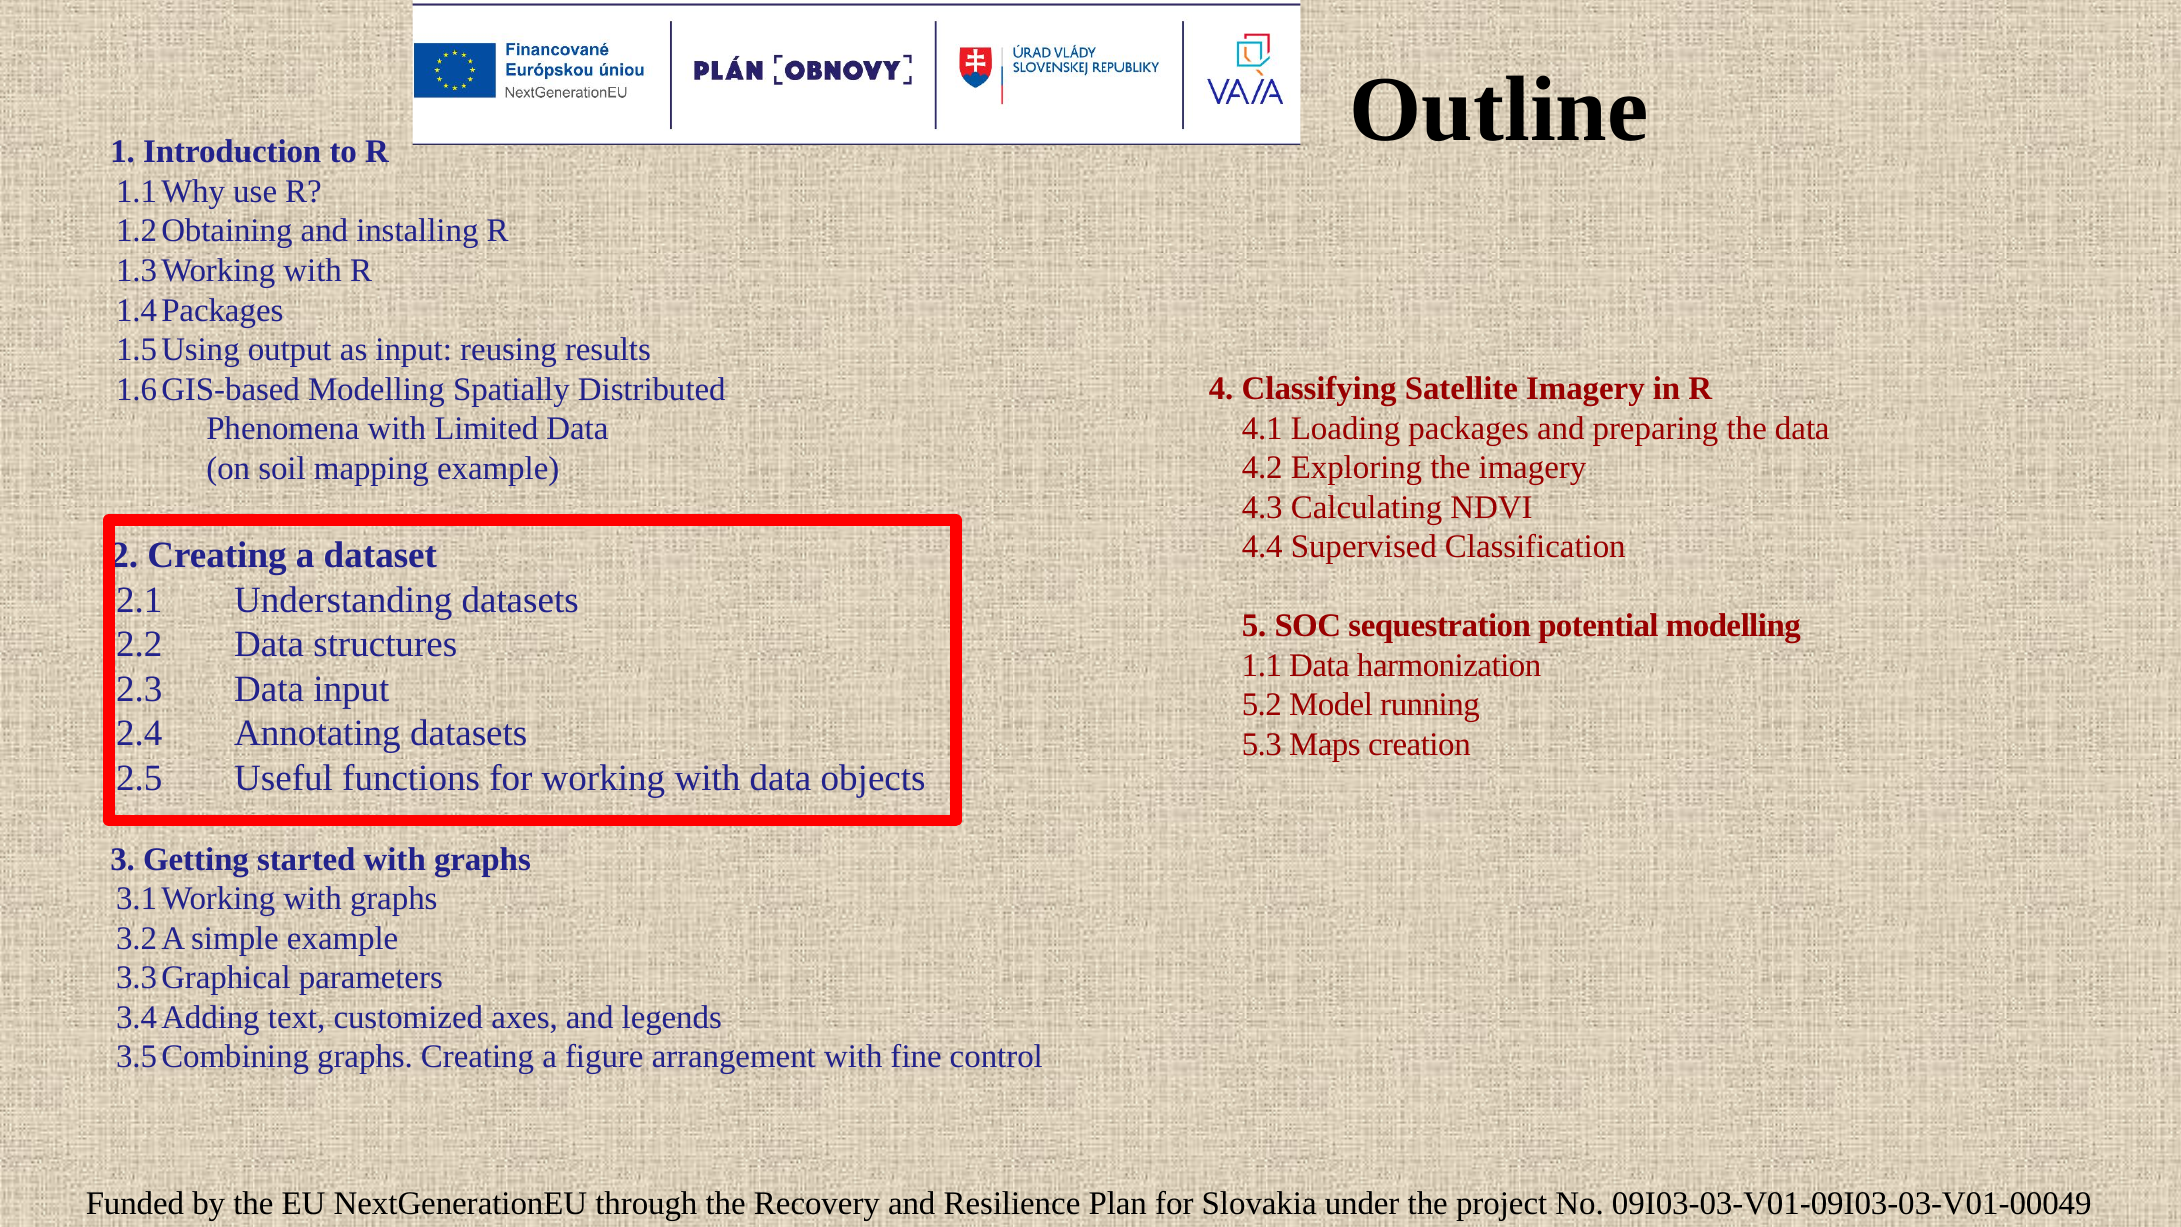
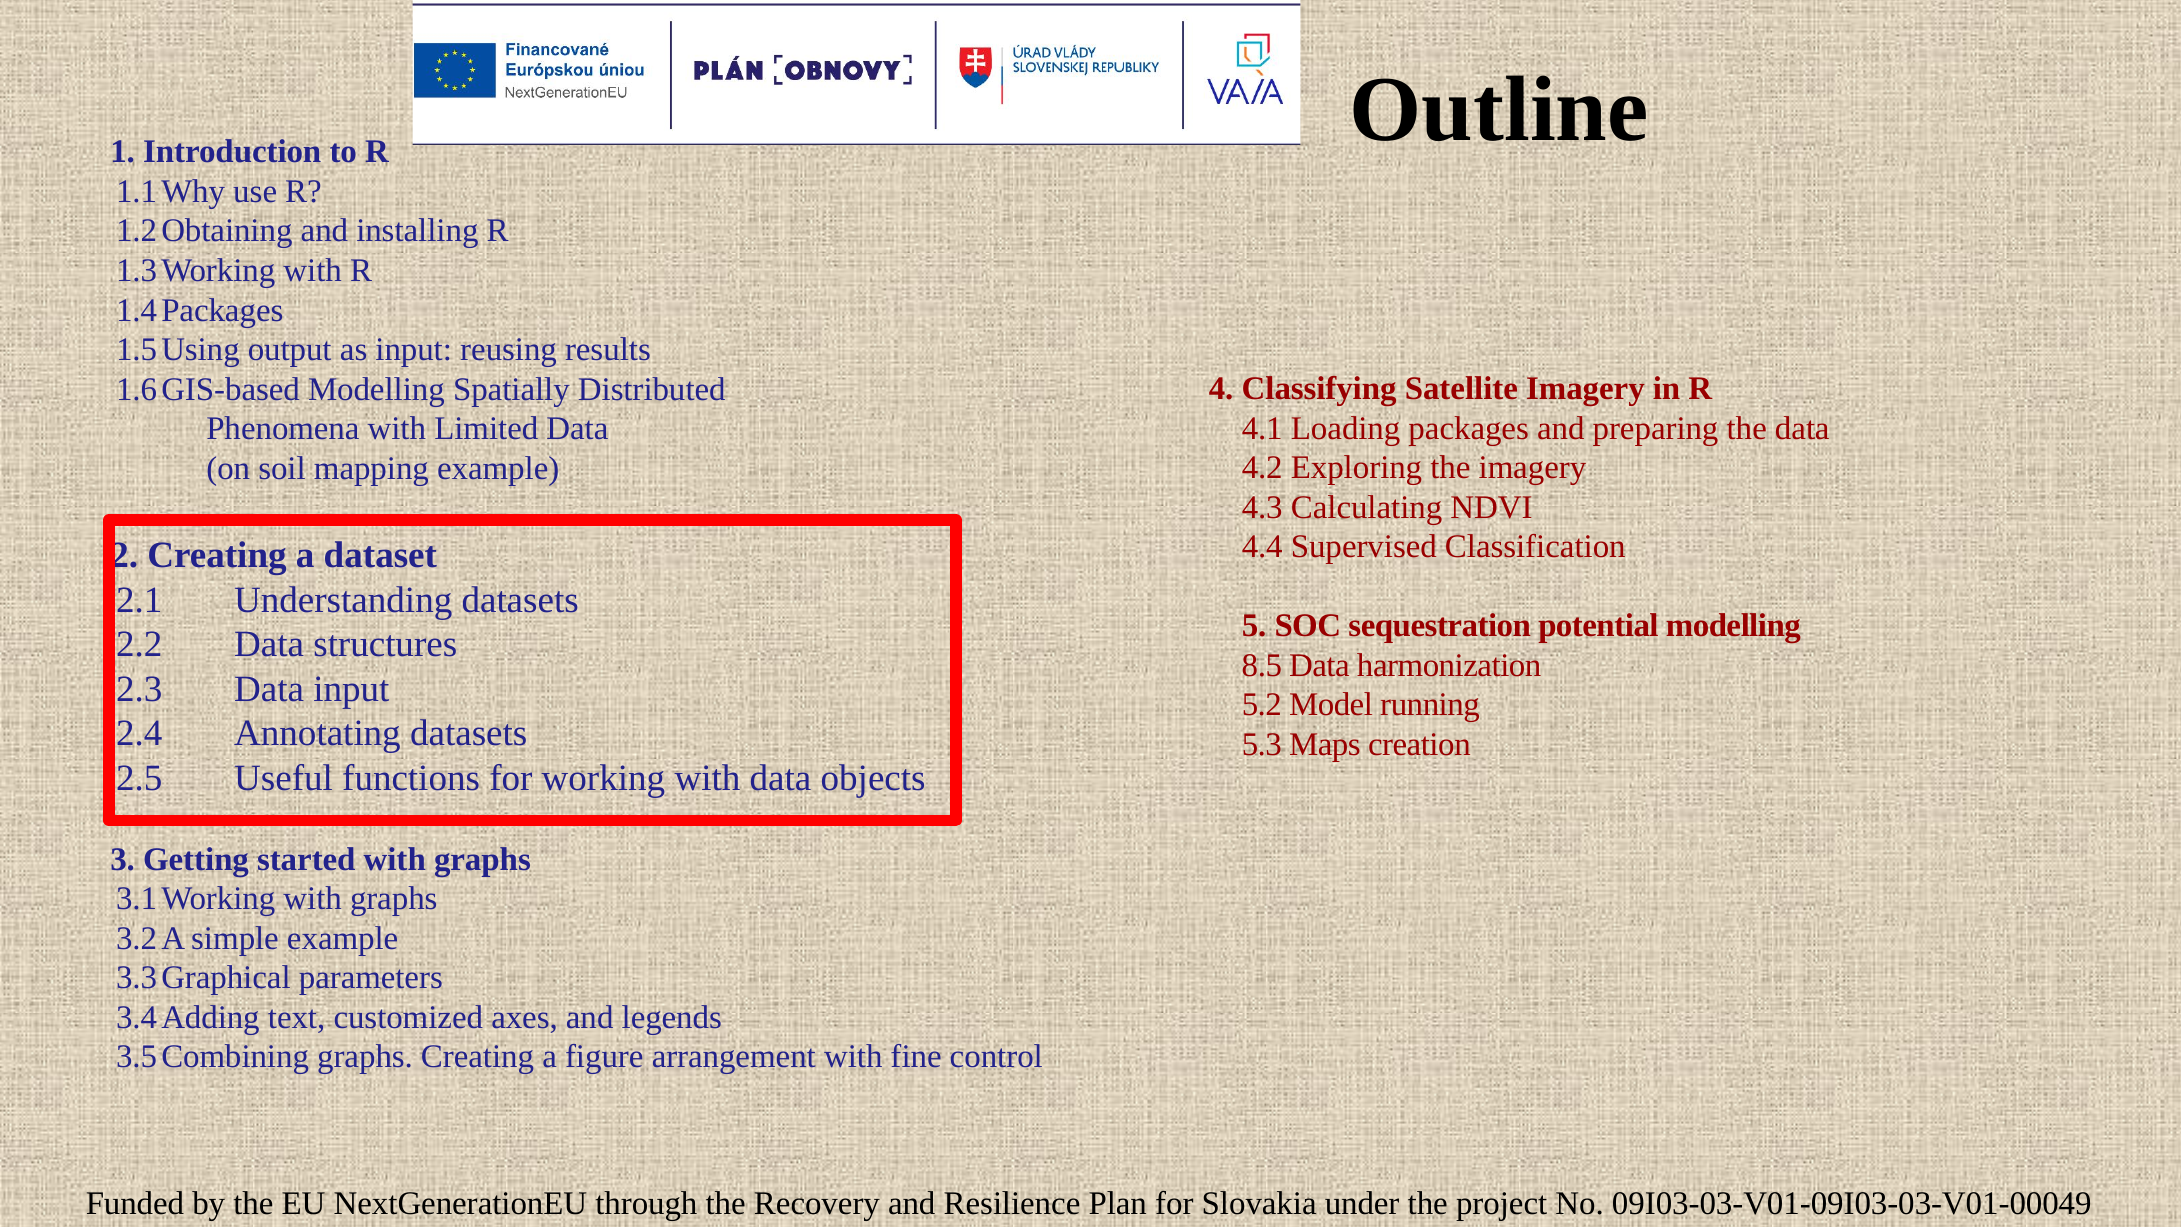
1.1: 1.1 -> 8.5 (1262, 665)
